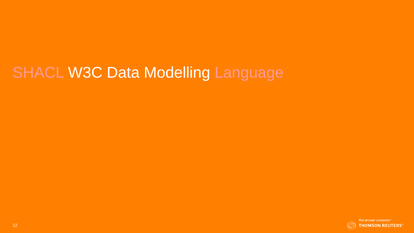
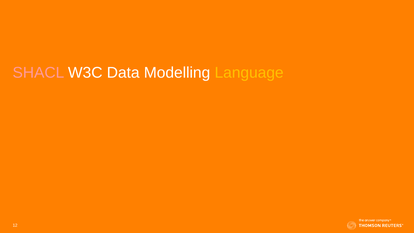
Language colour: pink -> yellow (249, 73)
